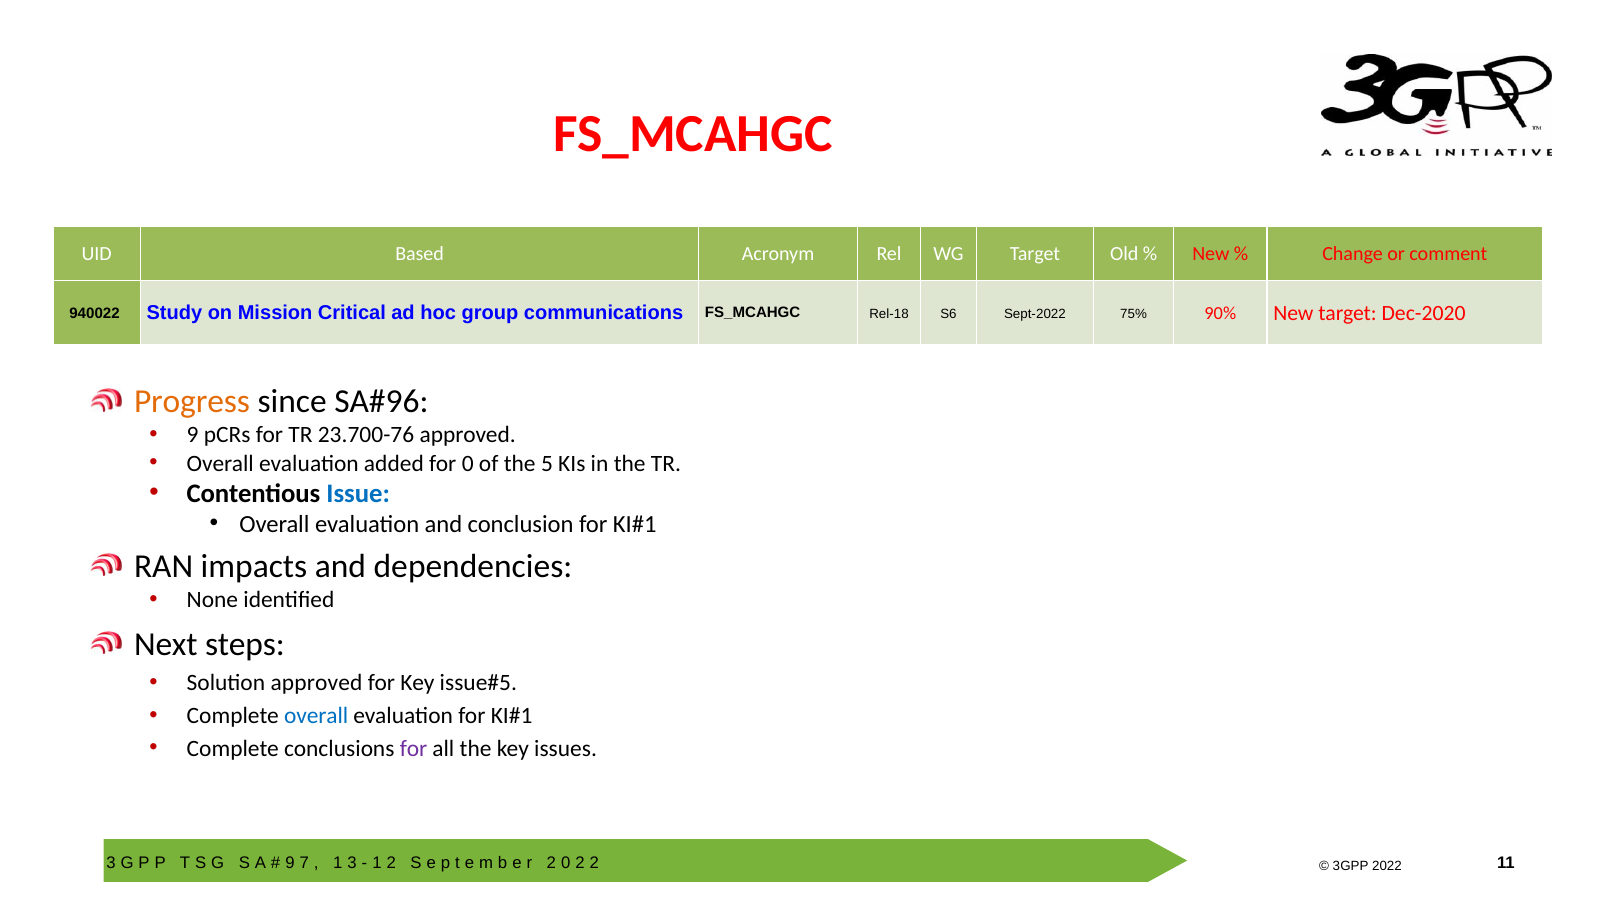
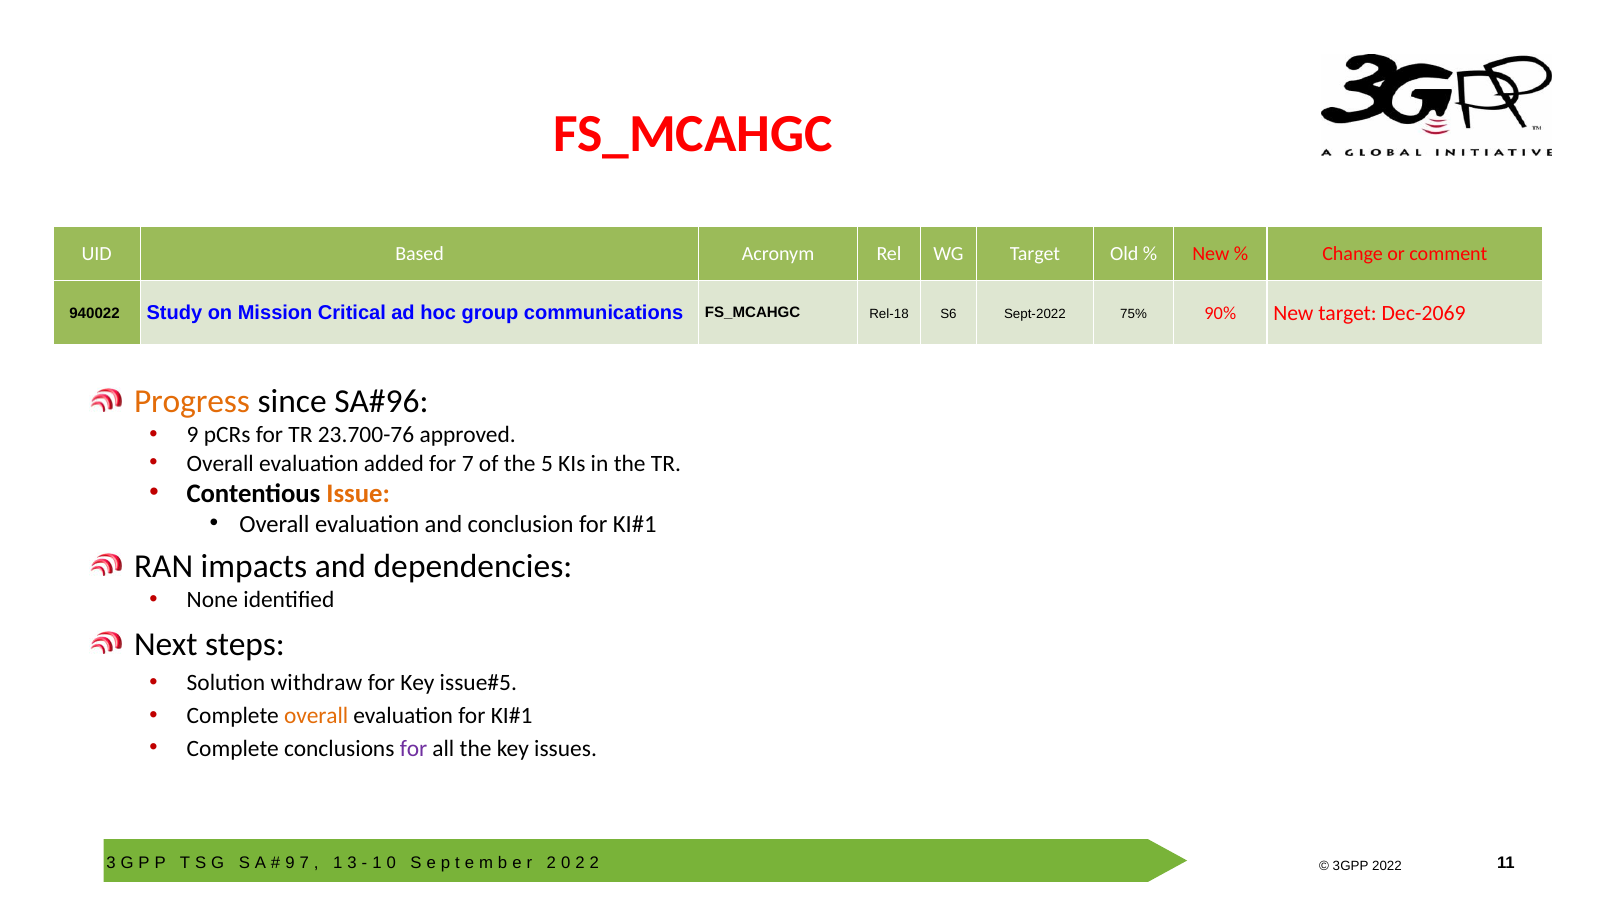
Dec-2020: Dec-2020 -> Dec-2069 (1424, 314)
for 0: 0 -> 7 (468, 464)
Issue colour: blue -> orange (358, 494)
Solution approved: approved -> withdraw (316, 683)
overall colour: blue -> orange (316, 716)
1 2: 2 -> 0 (391, 863)
